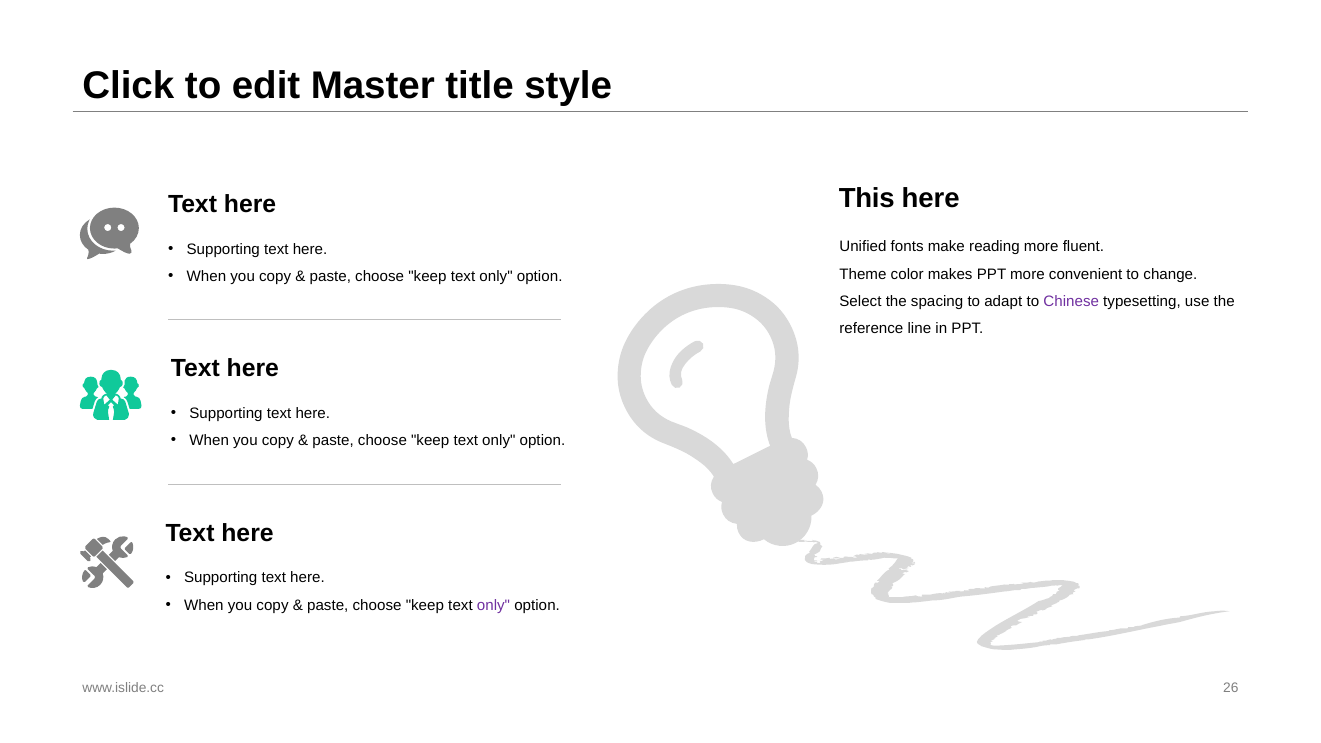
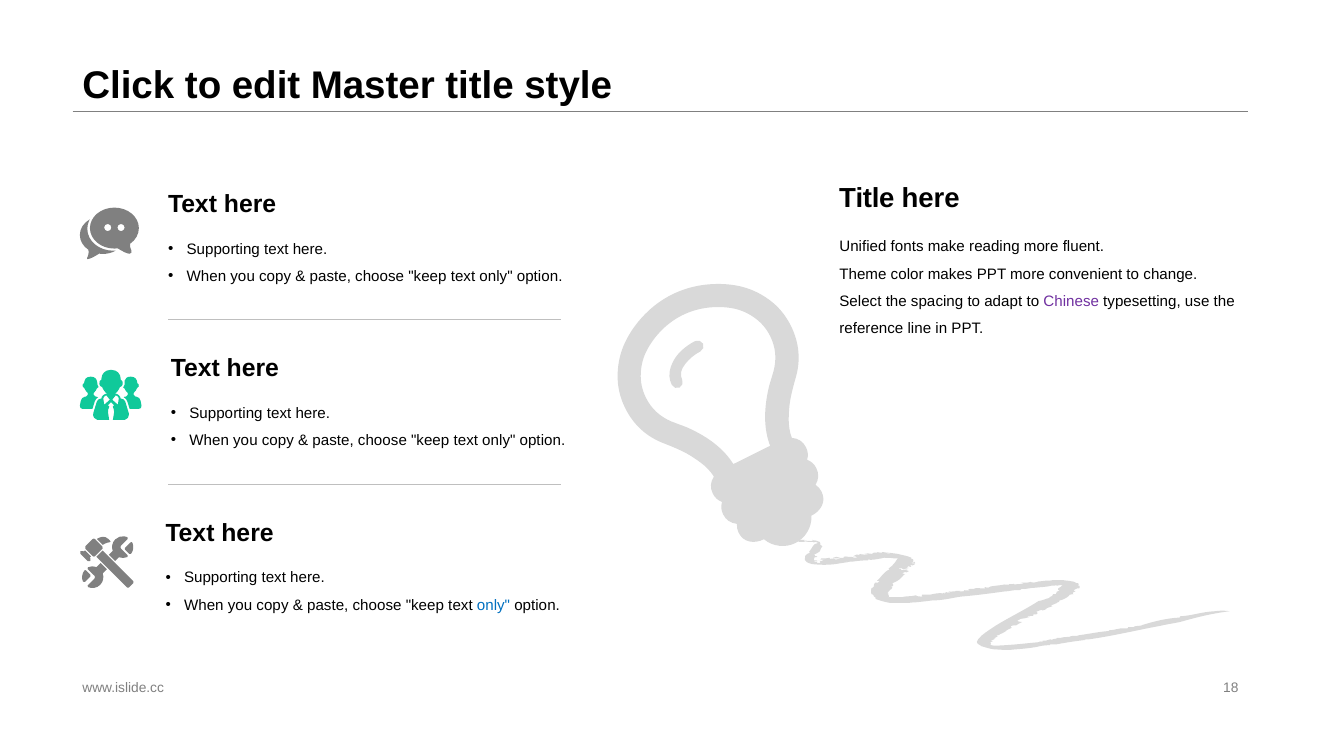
This: This -> Title (867, 198)
only colour: purple -> blue (493, 605)
26: 26 -> 18 (1231, 688)
